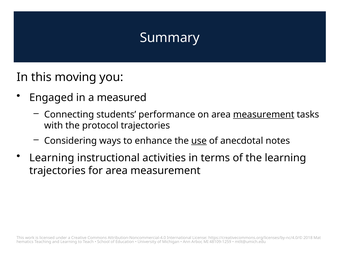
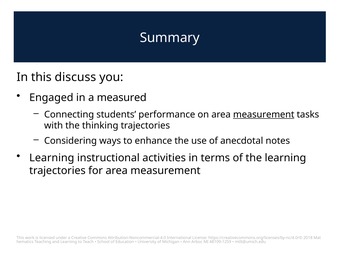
moving: moving -> discuss (75, 77)
protocol: protocol -> thinking (100, 126)
use underline: present -> none (199, 141)
